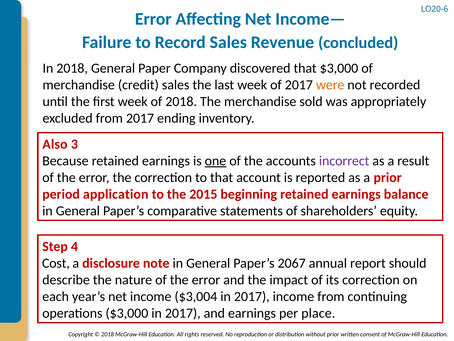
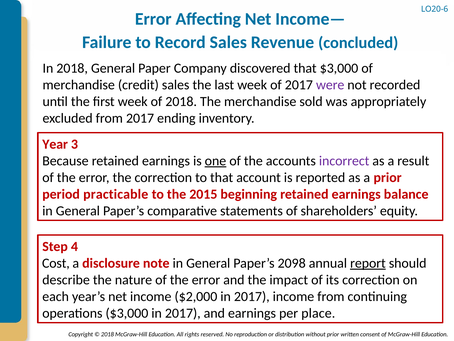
were colour: orange -> purple (330, 85)
Also: Also -> Year (55, 144)
application: application -> practicable (116, 194)
2067: 2067 -> 2098 (292, 263)
report underline: none -> present (368, 263)
$3,004: $3,004 -> $2,000 (196, 296)
